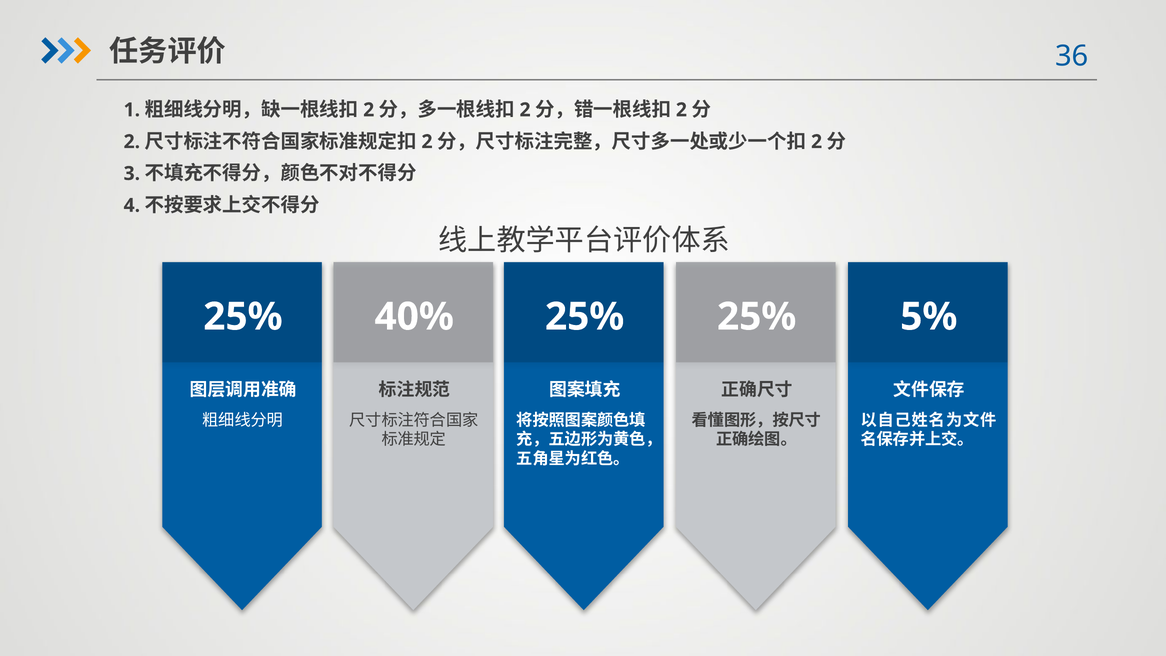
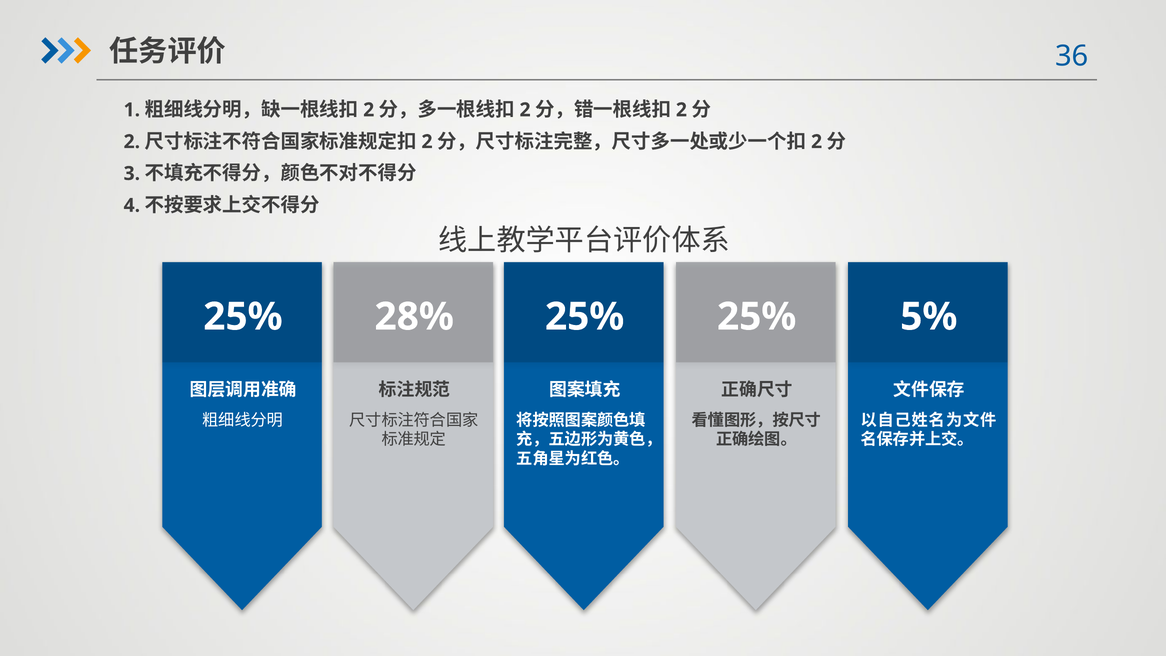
40%: 40% -> 28% (414, 317)
